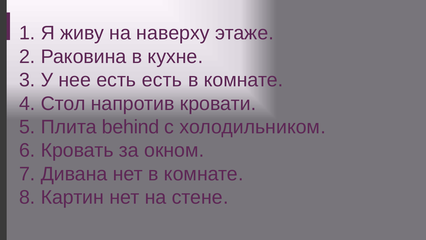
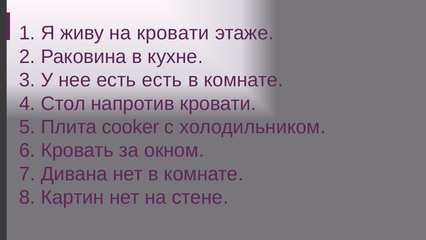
на наверху: наверху -> кровати (173, 33)
behind: behind -> cooker (131, 127)
